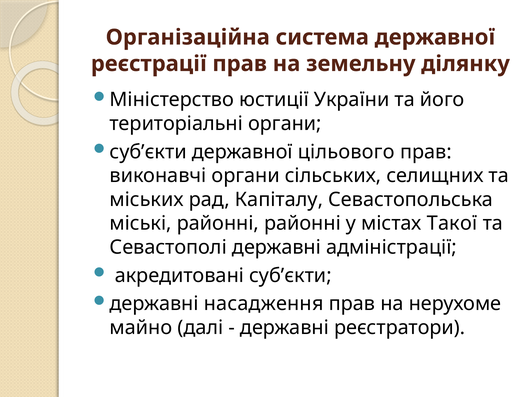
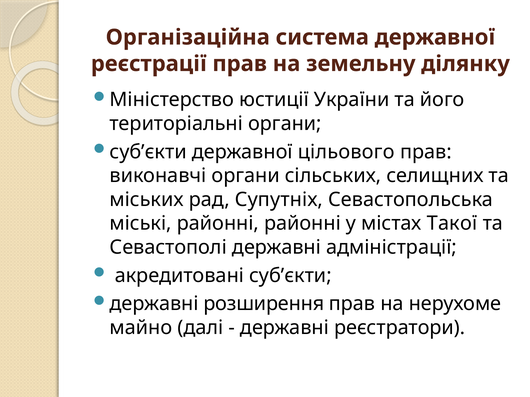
Капіталу: Капіталу -> Супутніх (279, 200)
насадження: насадження -> розширення (264, 304)
